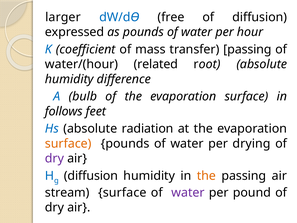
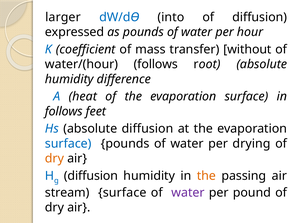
free: free -> into (171, 17)
transfer passing: passing -> without (247, 49)
water/(hour related: related -> follows (156, 64)
bulb: bulb -> heat (83, 96)
absolute radiation: radiation -> diffusion (148, 129)
surface colour: orange -> blue (68, 143)
dry colour: purple -> orange (55, 158)
